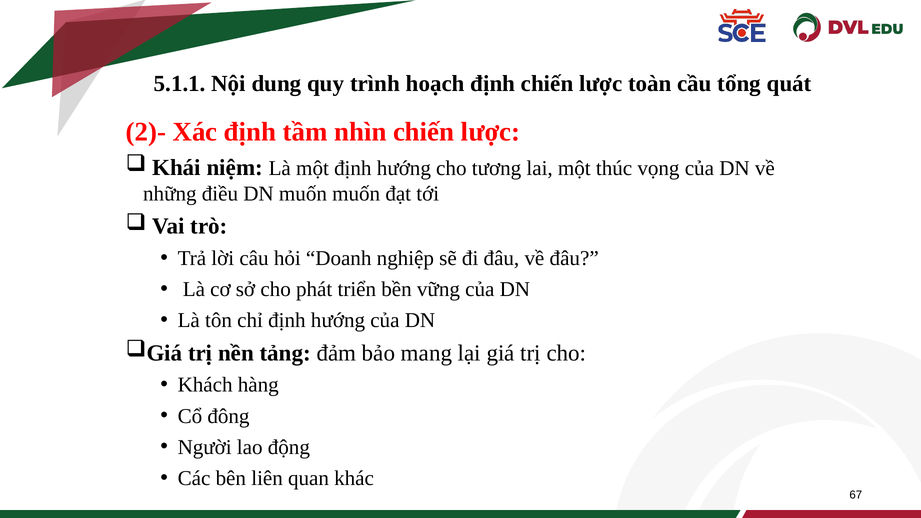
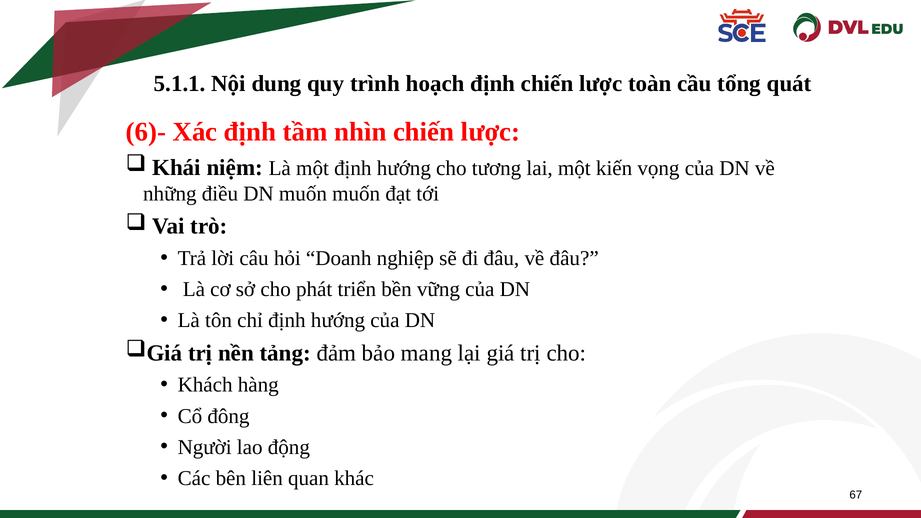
2)-: 2)- -> 6)- (146, 132)
thúc: thúc -> kiến (614, 168)
